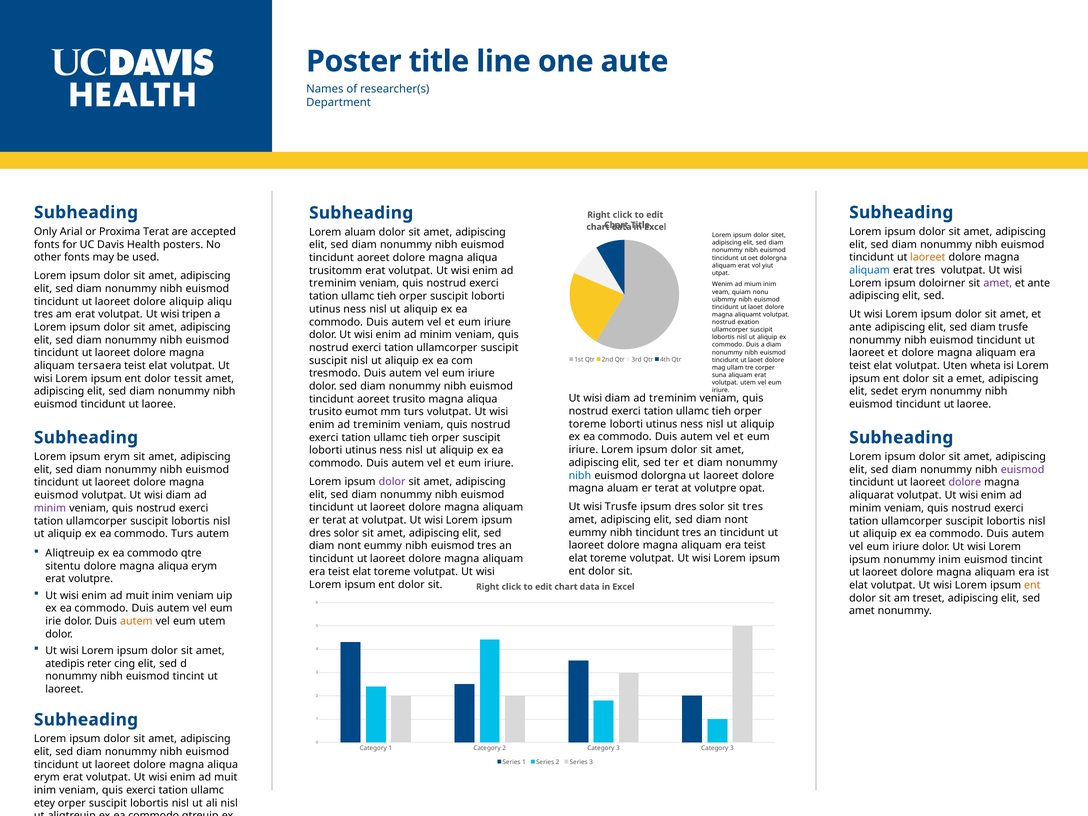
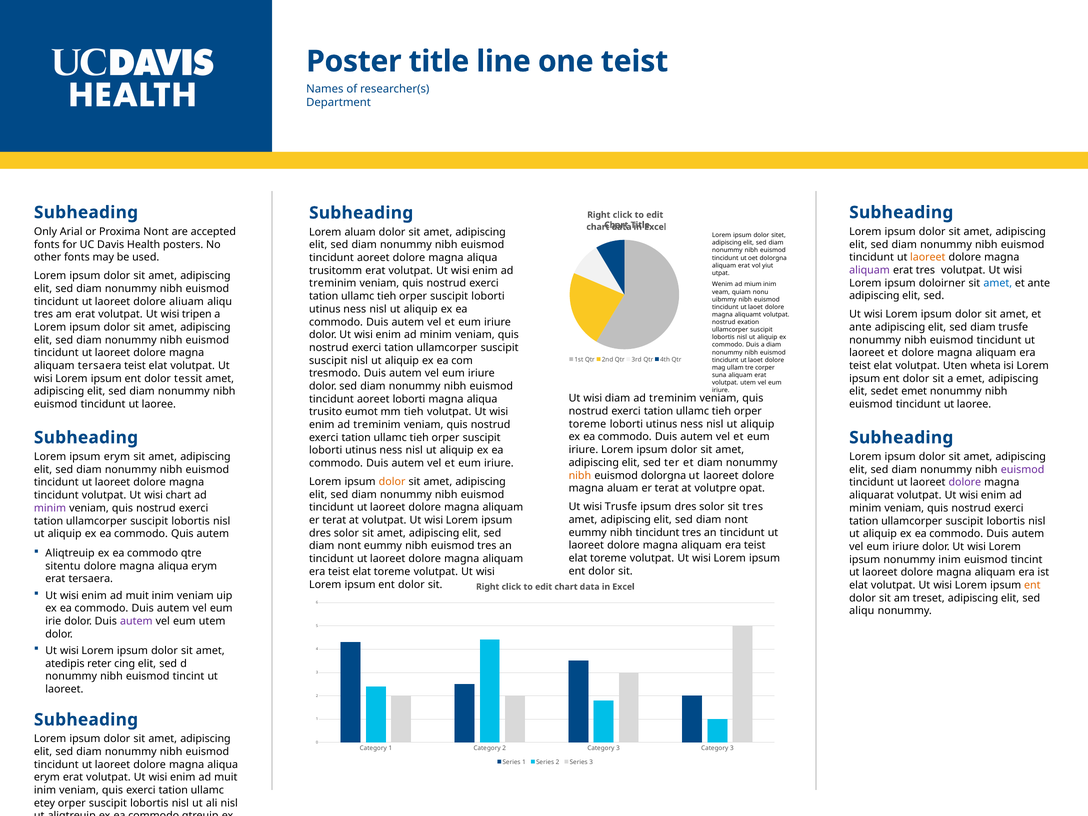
one aute: aute -> teist (635, 61)
Proxima Terat: Terat -> Nont (156, 232)
aliquam colour: blue -> purple (870, 270)
amet colour: purple -> blue (998, 283)
dolore aliquip: aliquip -> aliuam (187, 302)
sedet erym: erym -> emet (914, 391)
aoreet trusito: trusito -> loborti (409, 399)
mm turs: turs -> tieh (414, 412)
nibh colour: blue -> orange (580, 475)
dolor colour: purple -> orange (392, 482)
euismod: euismod -> tincidunt (56, 495)
volutpat Ut wisi diam: diam -> chart (178, 495)
commodo Turs: Turs -> Quis (182, 534)
erat volutpre: volutpre -> tersaera (91, 579)
amet: amet -> aliqu (862, 611)
autem colour: orange -> purple (136, 621)
